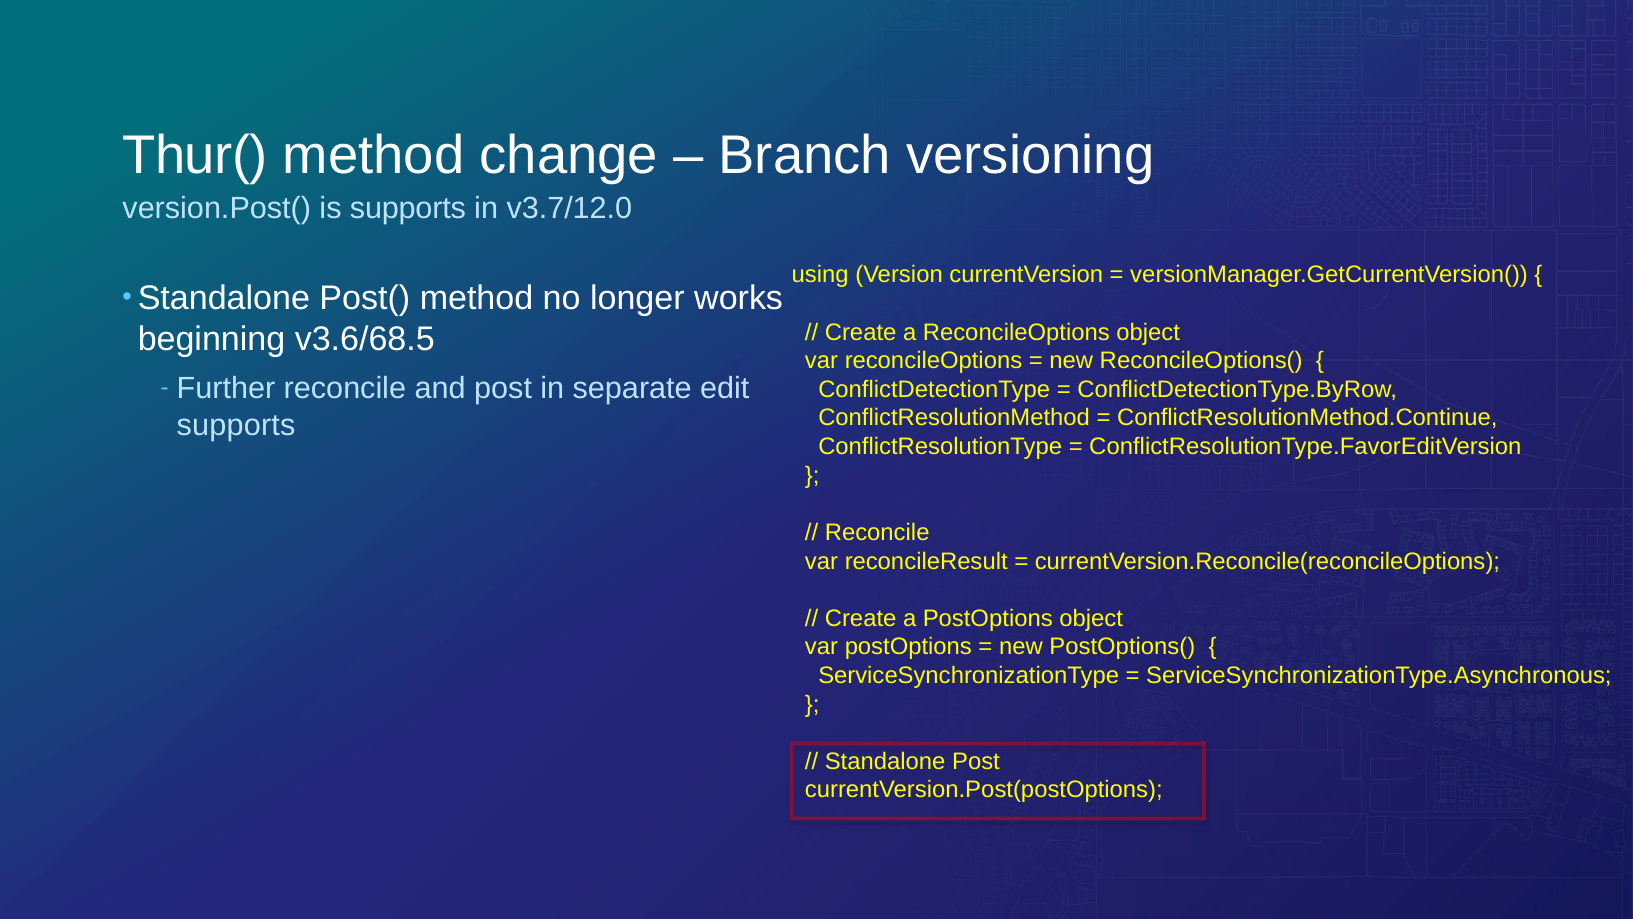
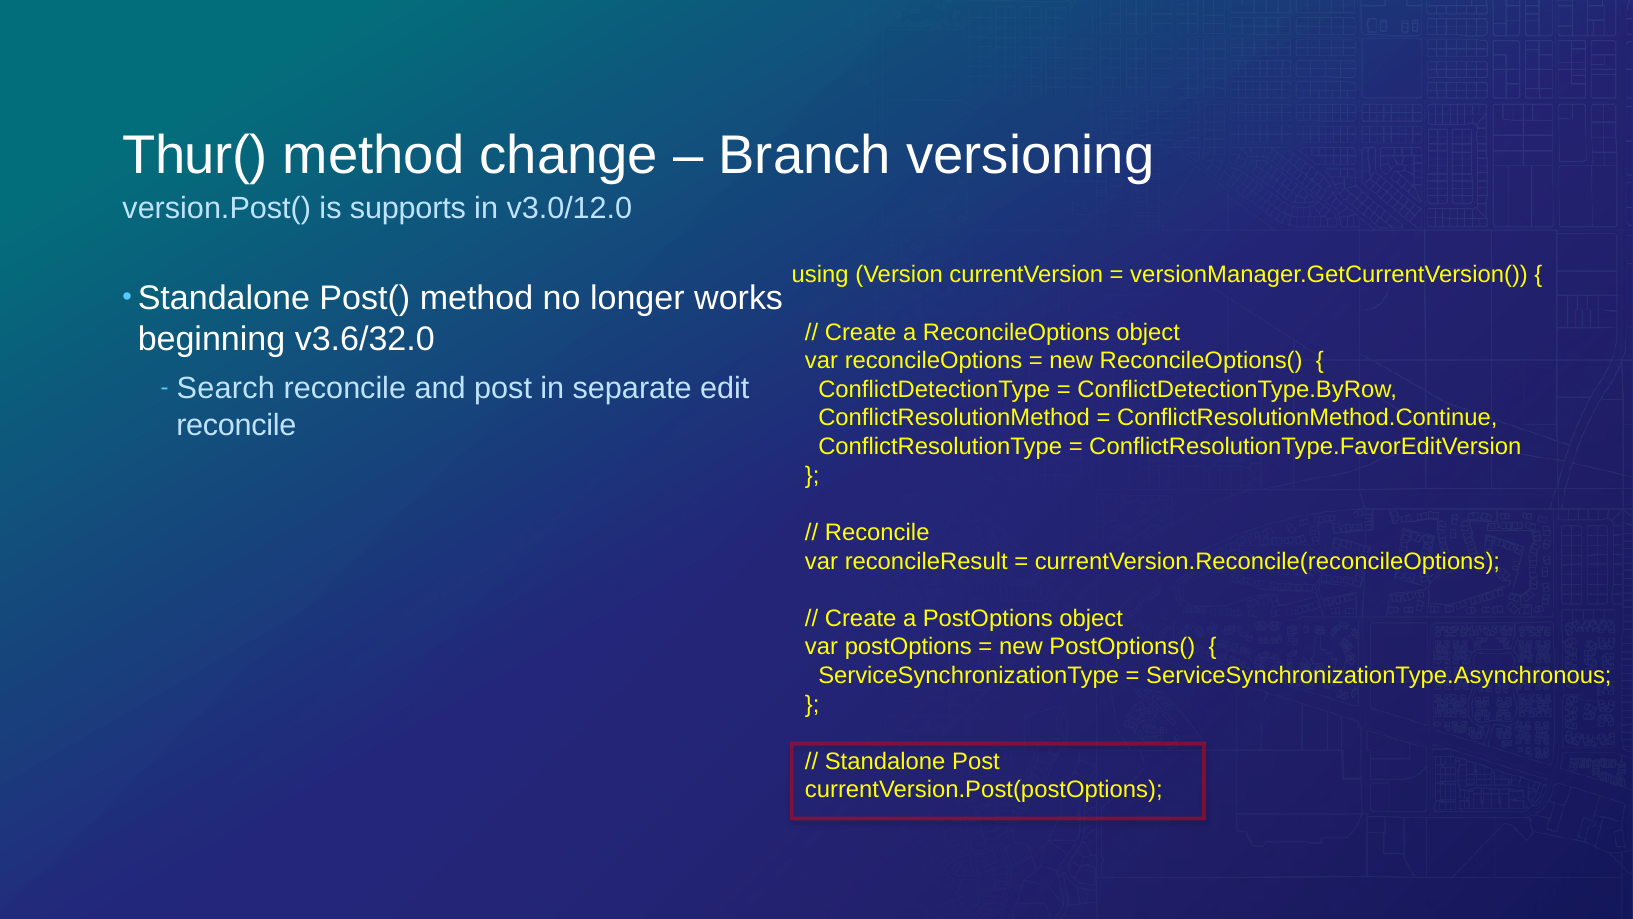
v3.7/12.0: v3.7/12.0 -> v3.0/12.0 (569, 208)
v3.6/68.5: v3.6/68.5 -> v3.6/32.0 (365, 339)
Further: Further -> Search (226, 388)
supports: supports -> reconcile (236, 425)
